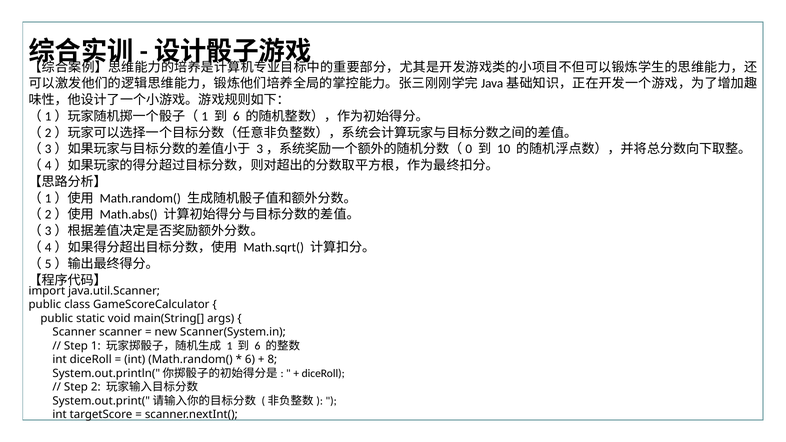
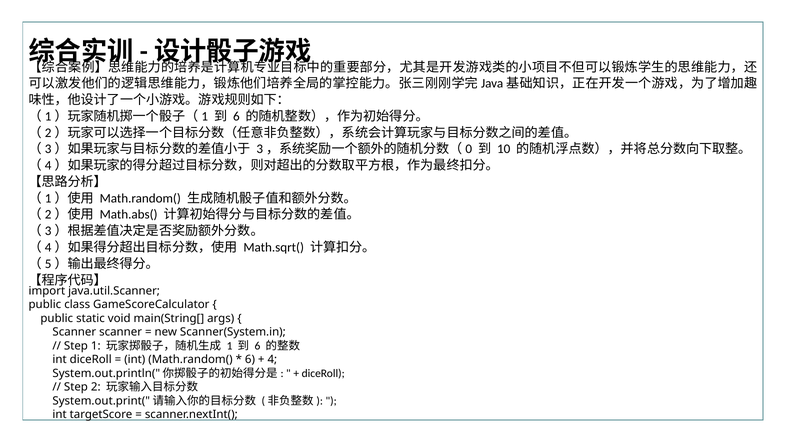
8: 8 -> 4 (272, 360)
